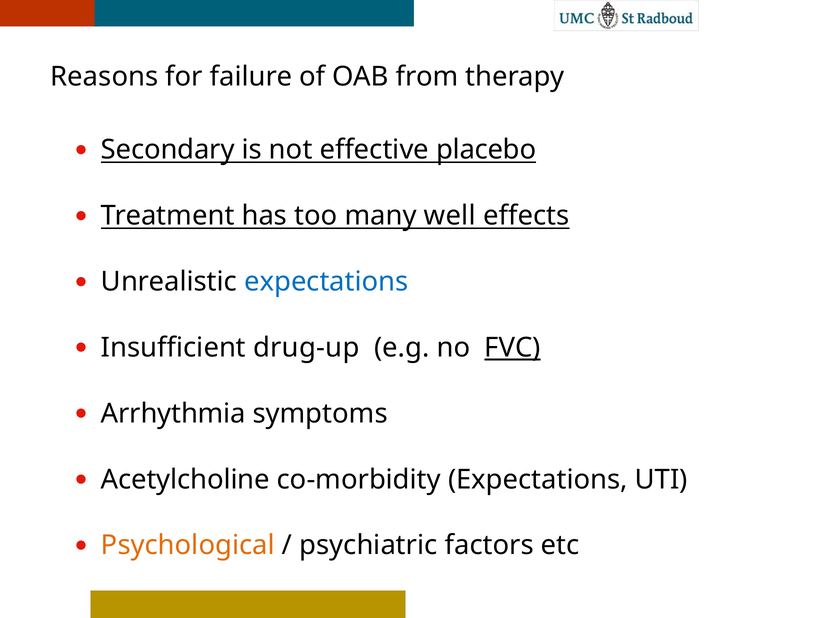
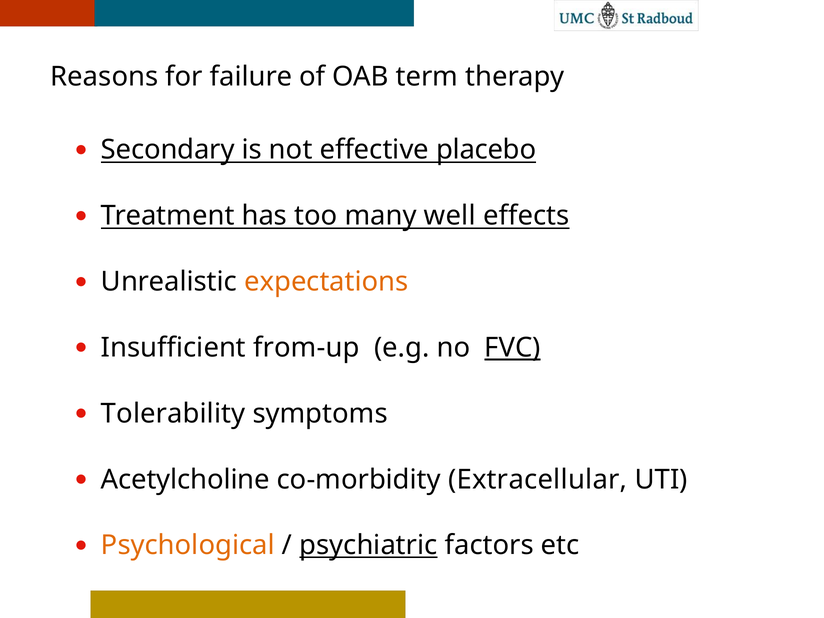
from: from -> term (427, 77)
expectations colour: blue -> orange (326, 282)
drug-up: drug-up -> from-up (306, 348)
Arrhythmia: Arrhythmia -> Tolerability (173, 414)
co-morbidity Expectations: Expectations -> Extracellular (538, 479)
psychiatric underline: none -> present (368, 545)
